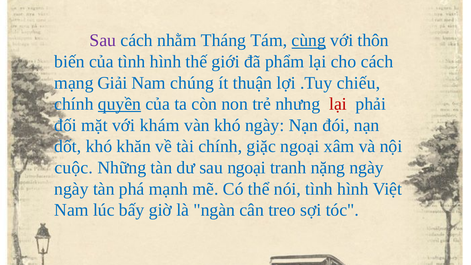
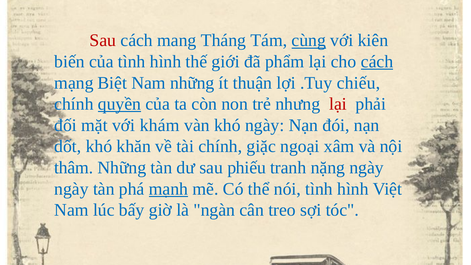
Sau colour: purple -> red (103, 40)
nhằm: nhằm -> mang (177, 40)
thôn: thôn -> kiên (373, 40)
cách underline: none -> present (377, 62)
Giải: Giải -> Biệt (112, 83)
Nam chúng: chúng -> những (192, 83)
cuộc: cuộc -> thâm (74, 168)
sau ngoại: ngoại -> phiếu (247, 168)
mạnh underline: none -> present (169, 189)
